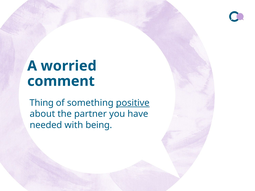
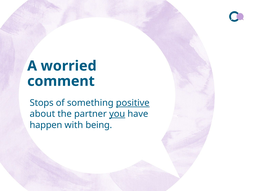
Thing: Thing -> Stops (42, 103)
you underline: none -> present (117, 114)
needed: needed -> happen (46, 125)
